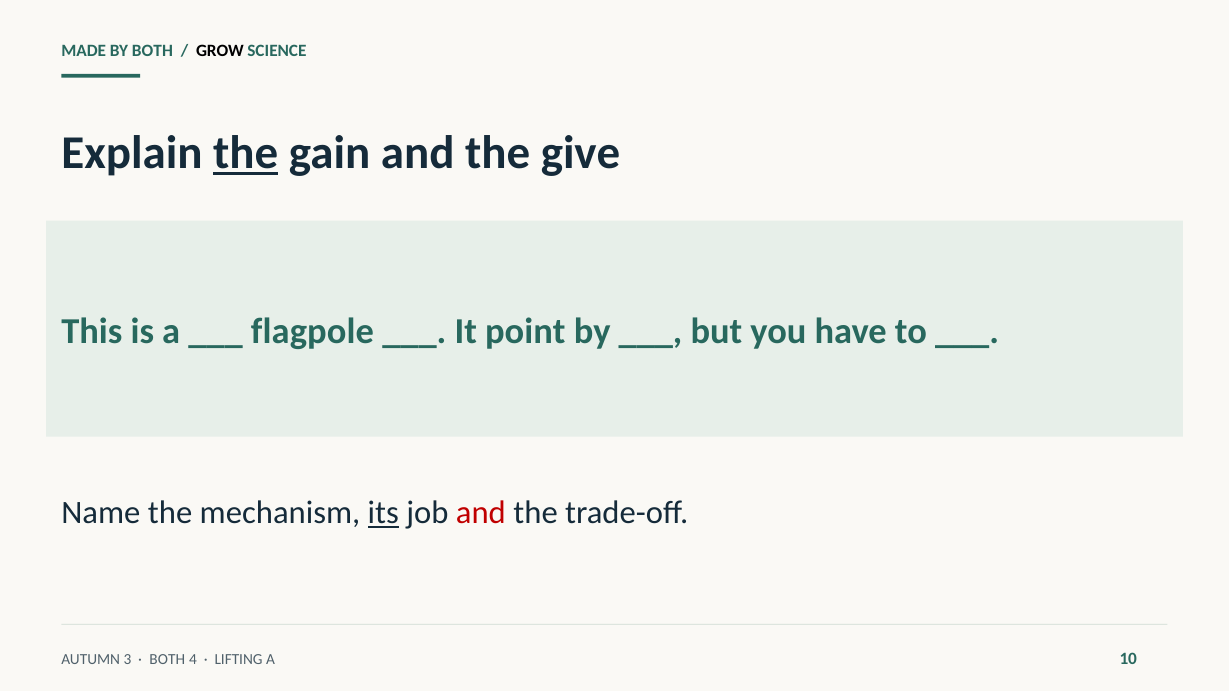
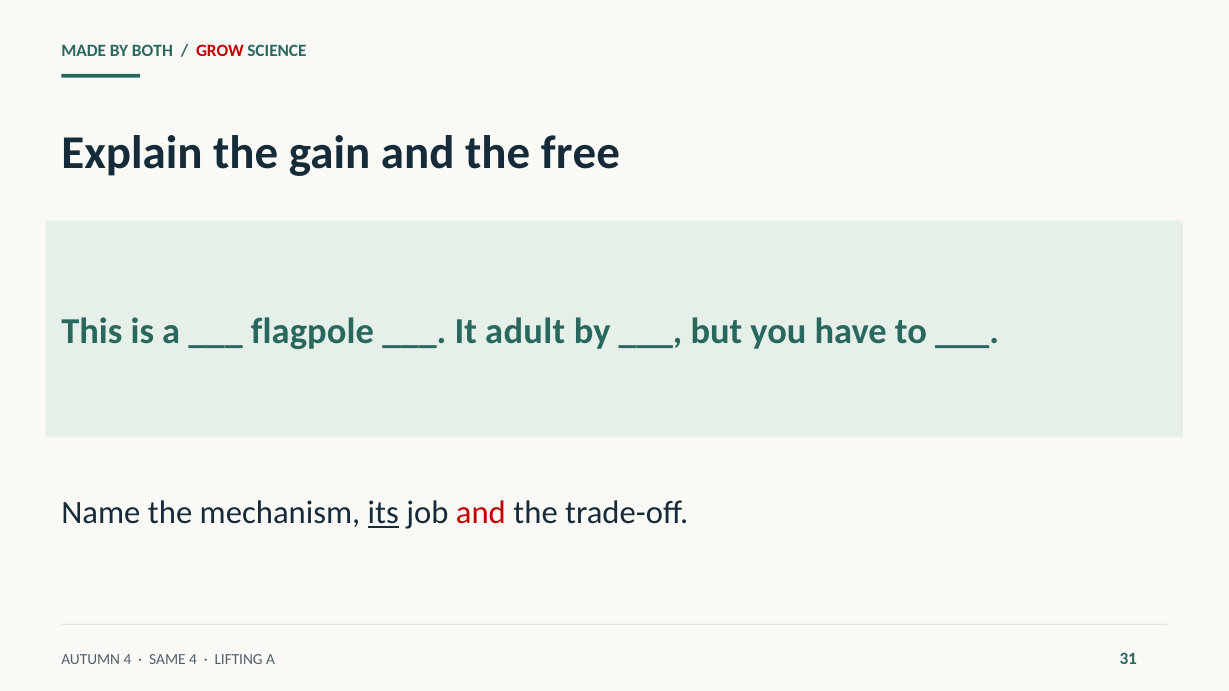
GROW colour: black -> red (220, 51)
the underline: present -> none (246, 154)
give: give -> free (580, 154)
point: point -> adult (525, 331)
AUTUMN 3: 3 -> 4 (128, 659)
BOTH: BOTH -> SAME (167, 659)
10: 10 -> 31 (1128, 659)
